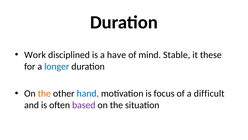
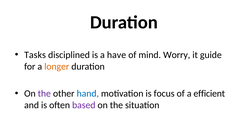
Work: Work -> Tasks (35, 55)
Stable: Stable -> Worry (177, 55)
these: these -> guide (211, 55)
longer colour: blue -> orange (57, 66)
the colour: orange -> purple (44, 93)
difficult: difficult -> efficient (209, 93)
